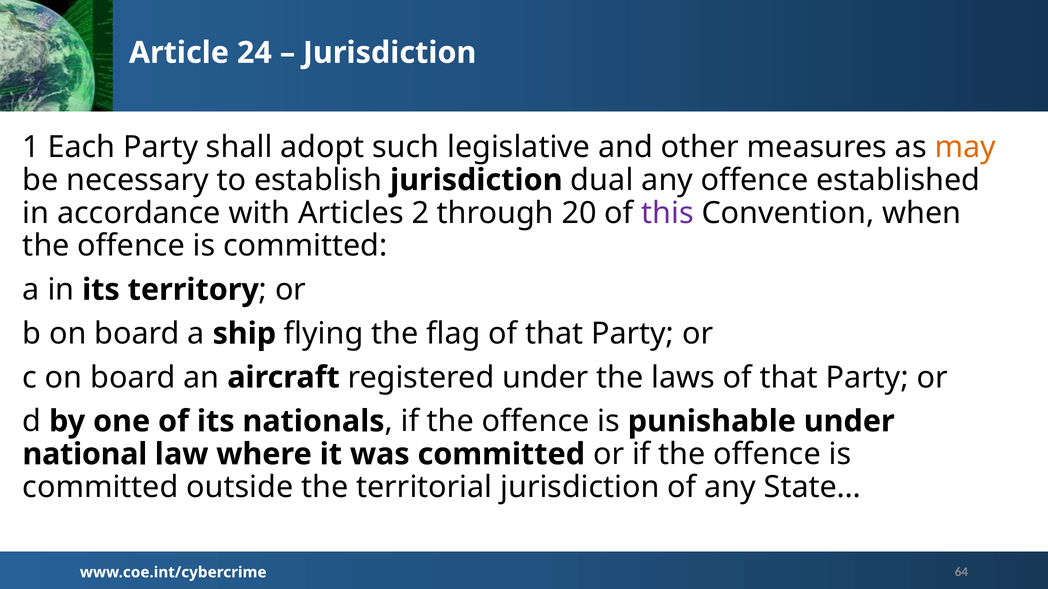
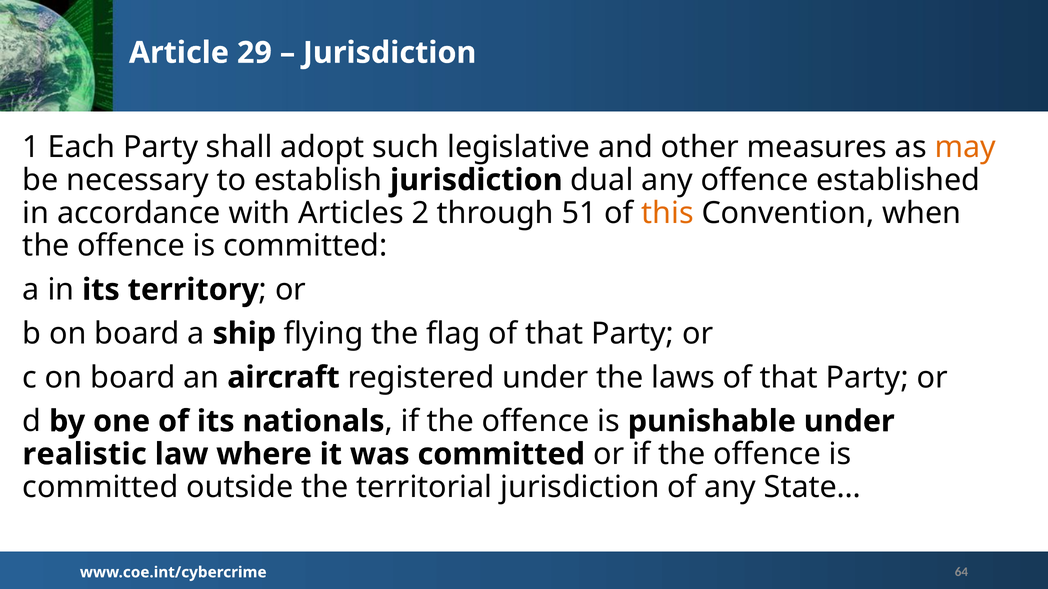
24: 24 -> 29 (254, 53)
20: 20 -> 51 (579, 213)
this colour: purple -> orange (668, 213)
national: national -> realistic (85, 455)
